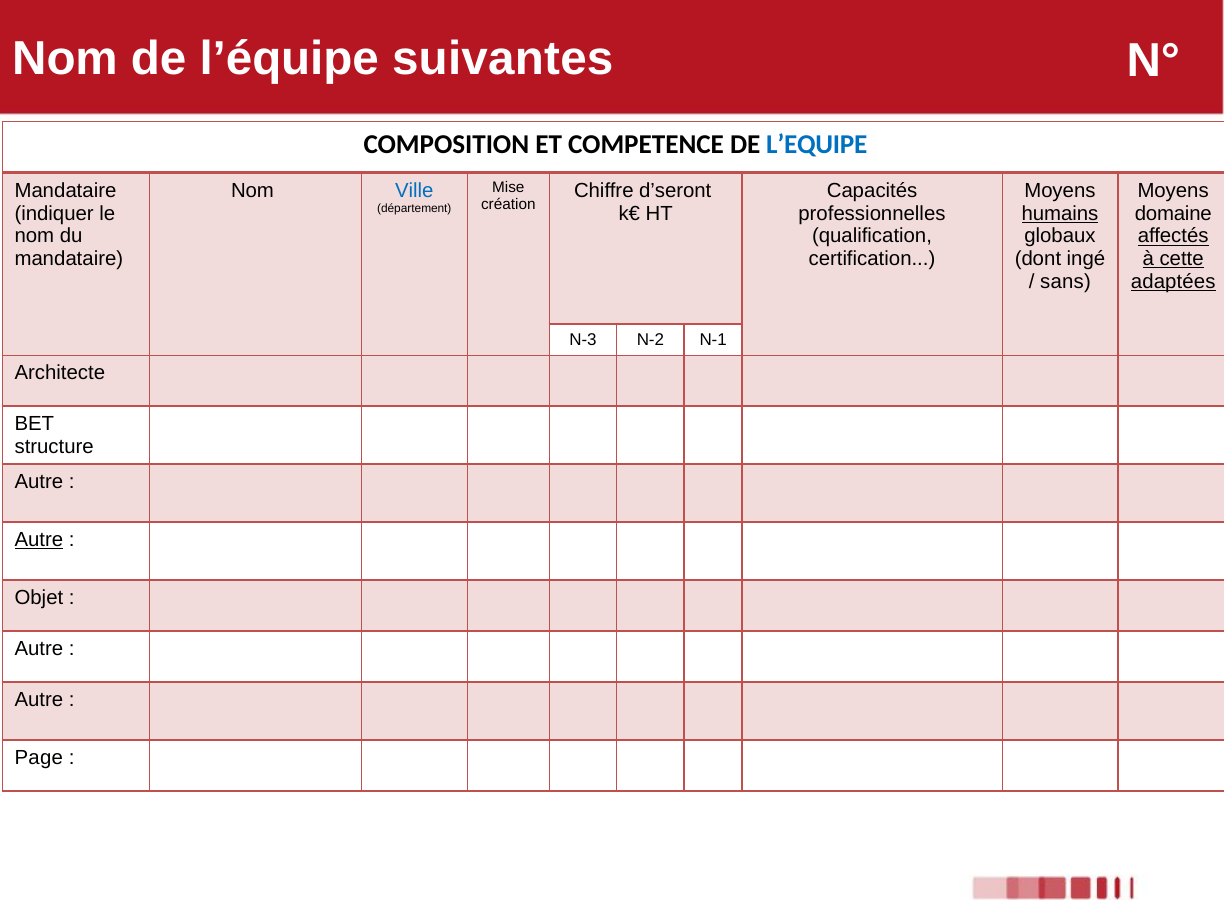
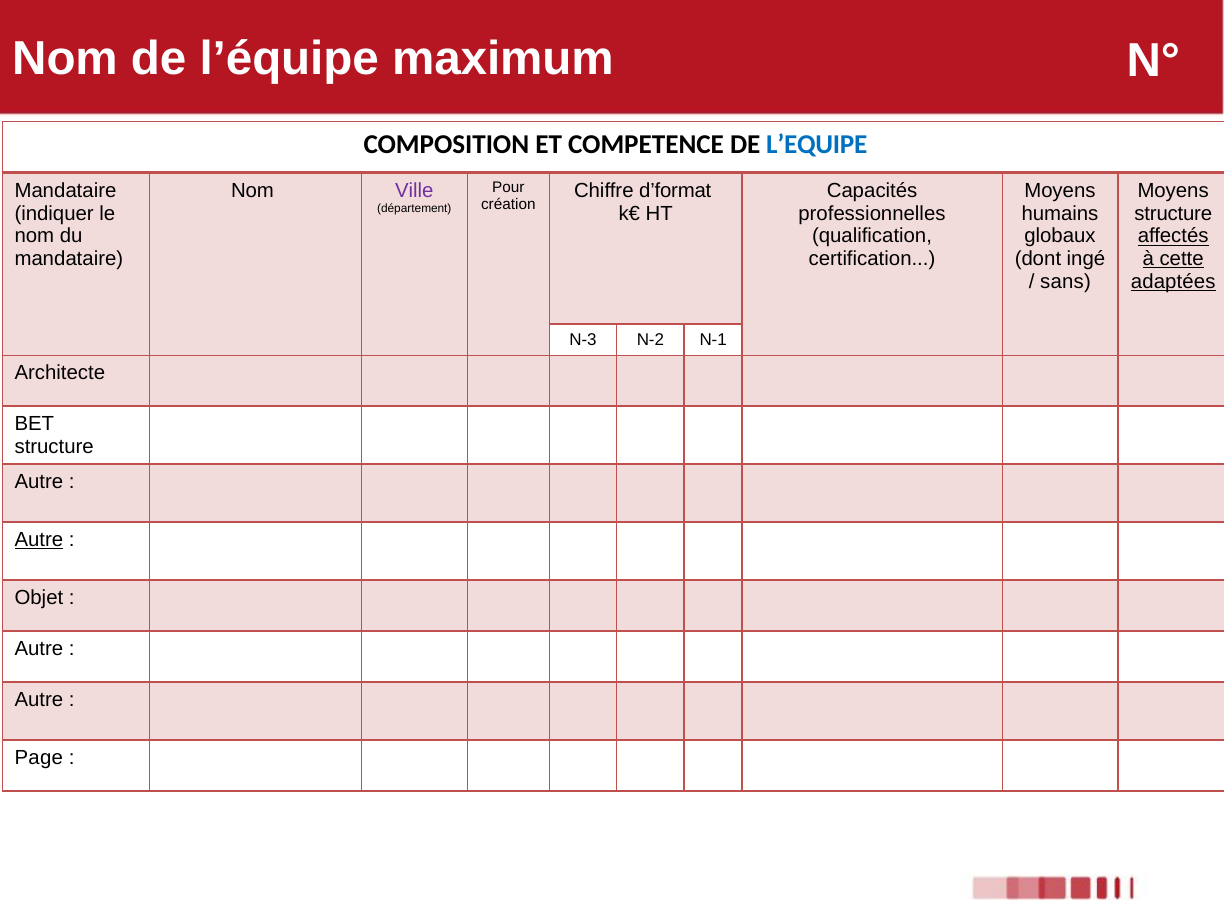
suivantes: suivantes -> maximum (503, 59)
Mise: Mise -> Pour (508, 188)
Ville colour: blue -> purple (414, 191)
d’seront: d’seront -> d’format (675, 191)
humains underline: present -> none (1060, 213)
domaine: domaine -> structure (1173, 213)
